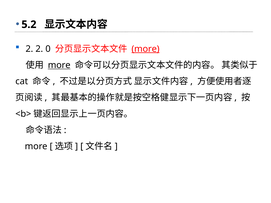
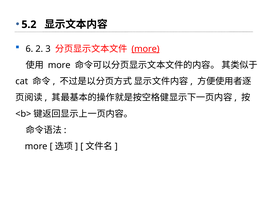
2: 2 -> 6 (29, 49)
0: 0 -> 3 (48, 49)
more underline: present -> none (59, 65)
